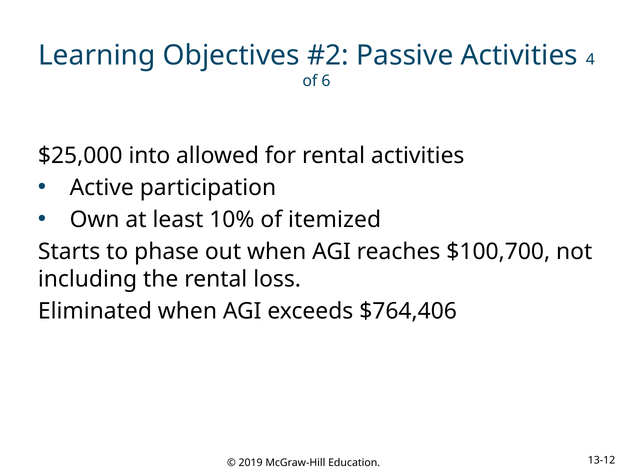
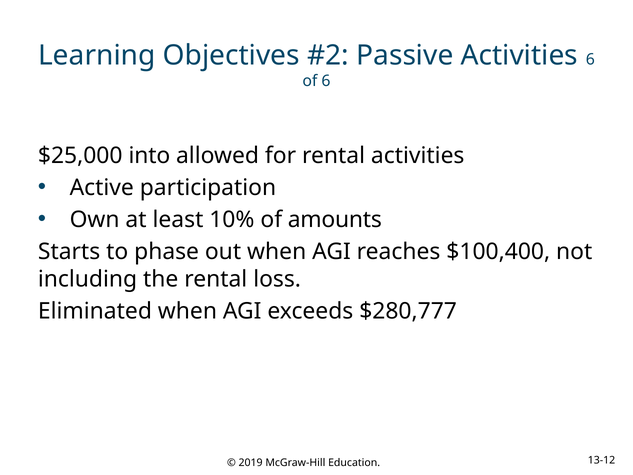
Activities 4: 4 -> 6 (590, 60)
itemized: itemized -> amounts (335, 220)
$100,700: $100,700 -> $100,400 (498, 252)
$764,406: $764,406 -> $280,777 (408, 311)
